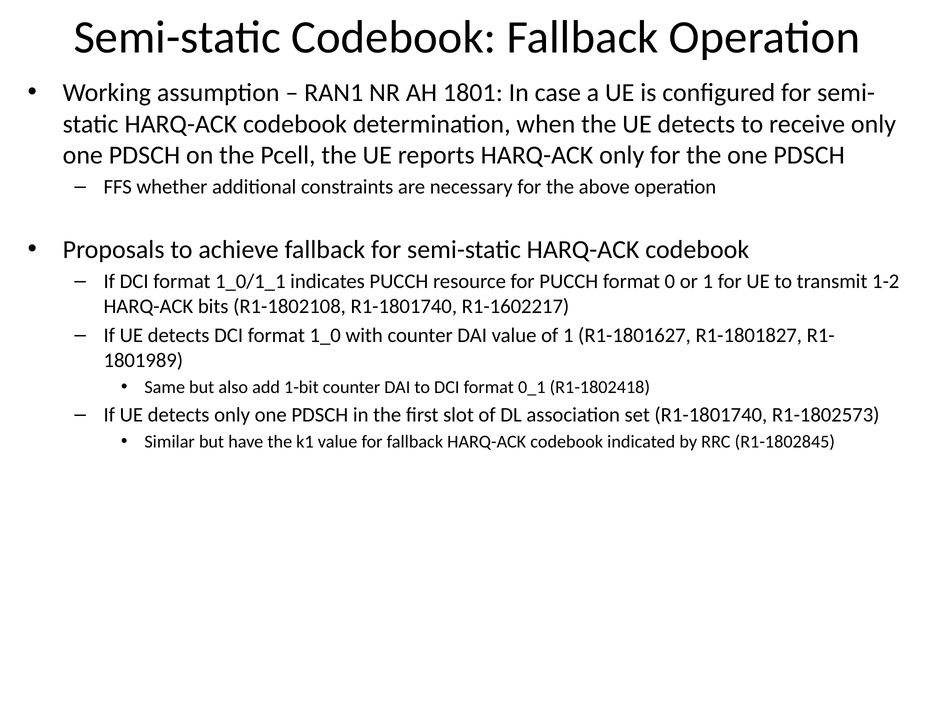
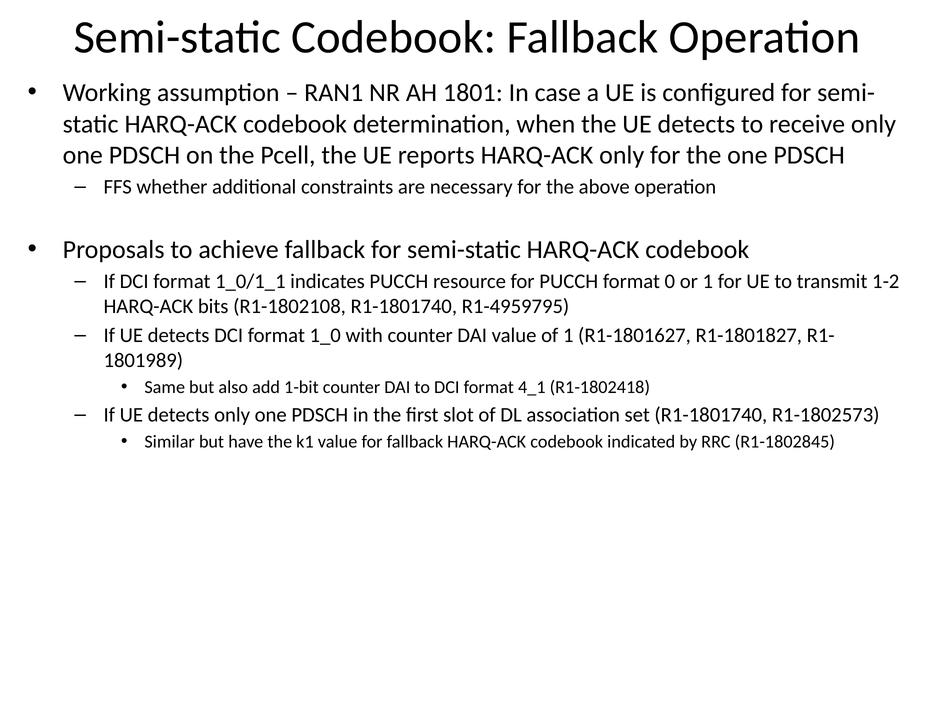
R1-1602217: R1-1602217 -> R1-4959795 (515, 306)
0_1: 0_1 -> 4_1 (532, 387)
